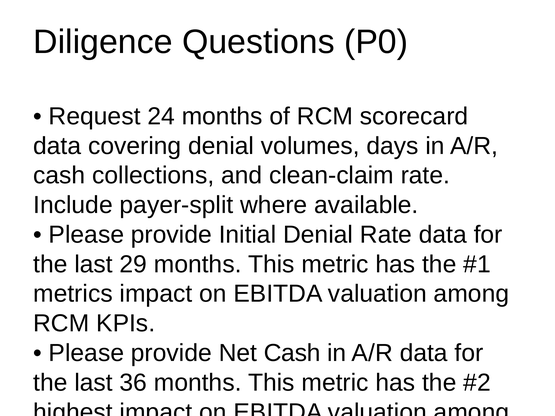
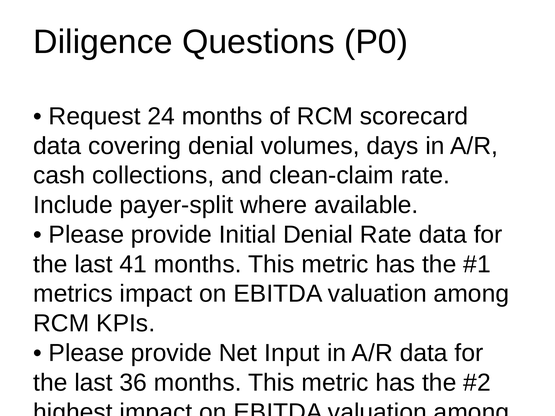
29: 29 -> 41 (133, 264)
Net Cash: Cash -> Input (292, 353)
